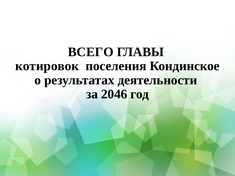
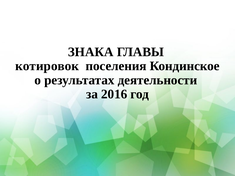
ВСЕГО: ВСЕГО -> ЗНАКА (91, 52)
2046: 2046 -> 2016 (114, 94)
